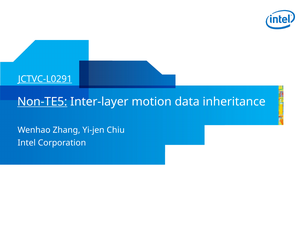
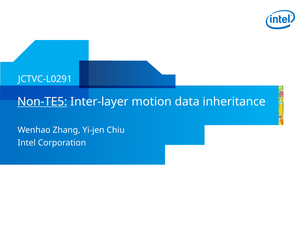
JCTVC-L0291 underline: present -> none (45, 79)
